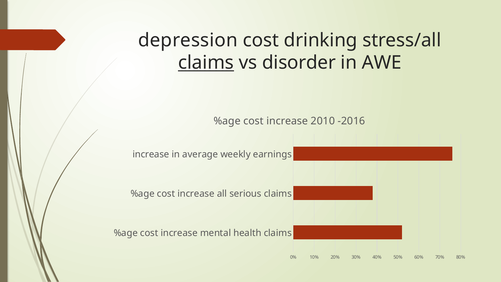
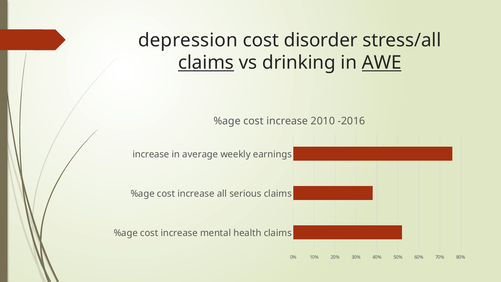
drinking: drinking -> disorder (321, 40)
disorder: disorder -> drinking (299, 63)
AWE underline: none -> present (382, 63)
